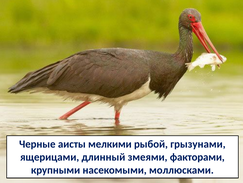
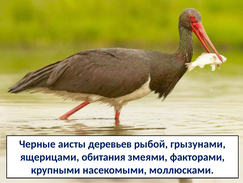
мелкими: мелкими -> деревьев (110, 144)
длинный: длинный -> обитания (103, 157)
